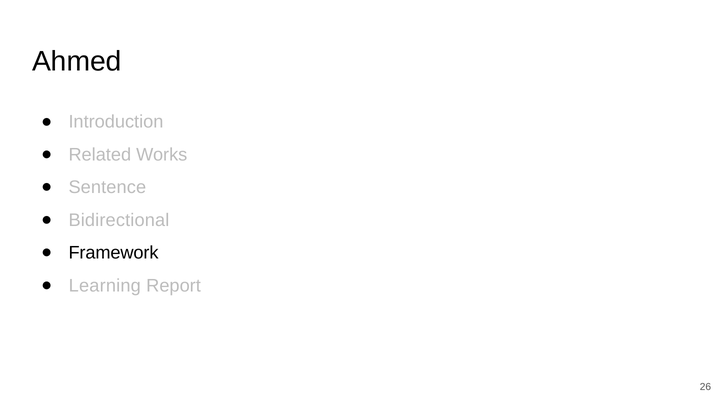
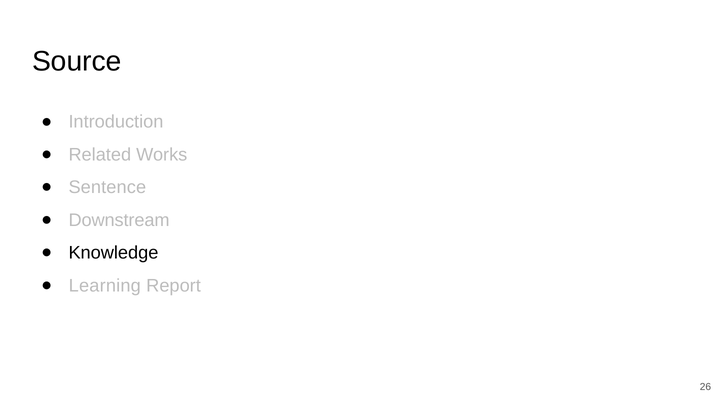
Ahmed: Ahmed -> Source (77, 62)
Bidirectional: Bidirectional -> Downstream (119, 220)
Framework: Framework -> Knowledge (113, 253)
